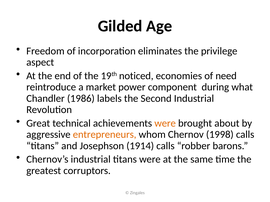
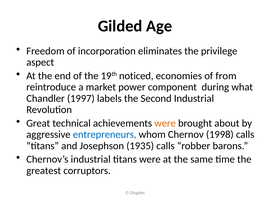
need: need -> from (226, 76)
1986: 1986 -> 1997 (81, 99)
entrepreneurs colour: orange -> blue (105, 135)
1914: 1914 -> 1935 (140, 146)
